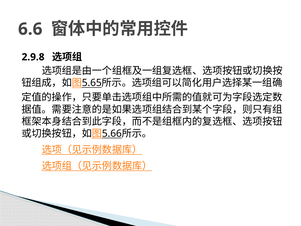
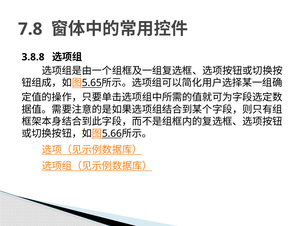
6.6: 6.6 -> 7.8 (30, 29)
2.9.8: 2.9.8 -> 3.8.8 (33, 57)
